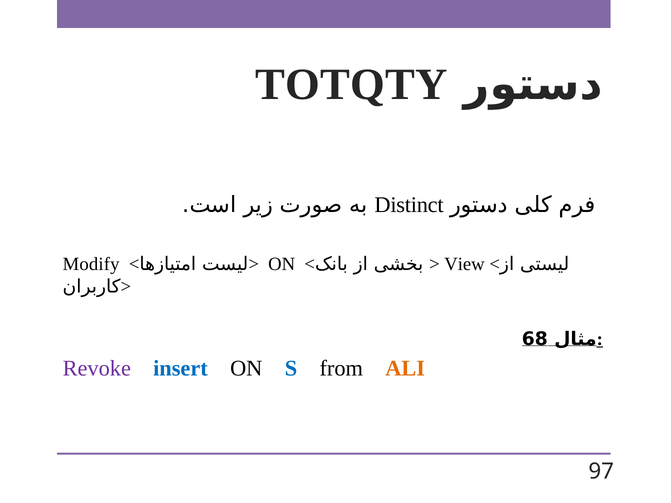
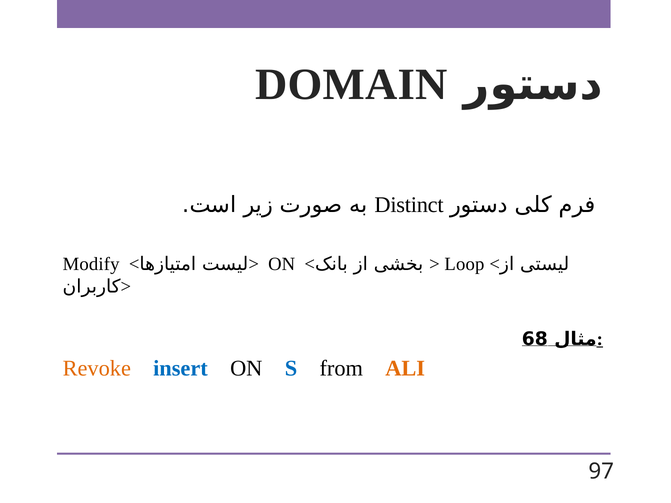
TOTQTY: TOTQTY -> DOMAIN (352, 85)
View: View -> Loop (464, 264)
Revoke colour: purple -> orange (97, 368)
